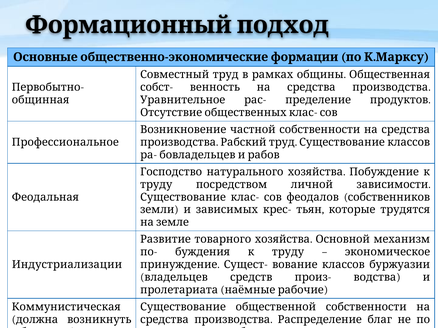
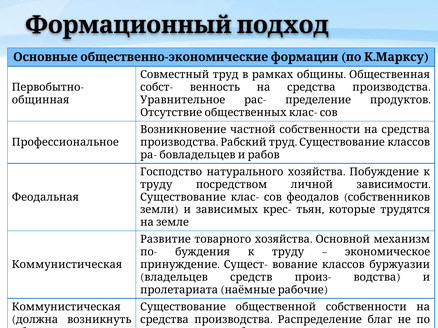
Индустриализации: Индустриализации -> Коммунистическая (67, 265)
